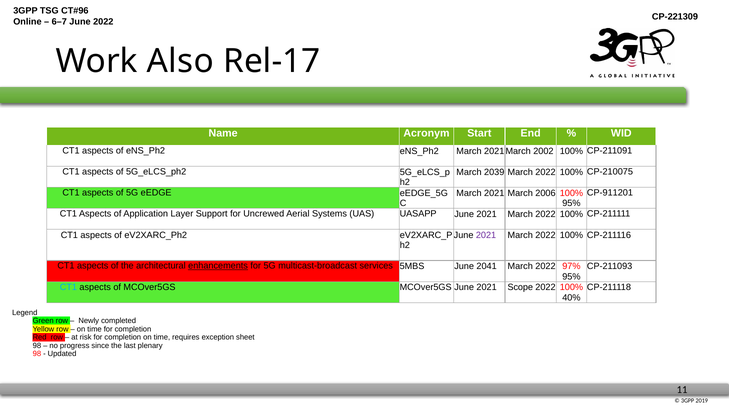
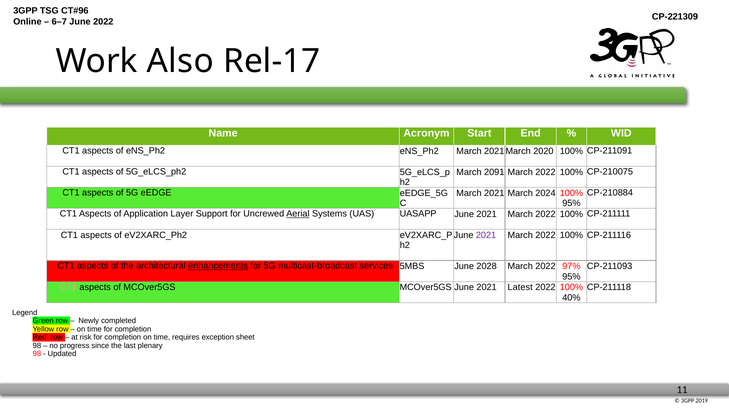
2002: 2002 -> 2020 (543, 151)
2039: 2039 -> 2091 (494, 172)
CP-911201: CP-911201 -> CP-210884 (610, 193)
2006: 2006 -> 2024 (545, 193)
Aerial underline: none -> present (298, 214)
2041: 2041 -> 2028 (487, 266)
CT1 colour: light blue -> pink (68, 287)
Scope: Scope -> Latest (520, 288)
